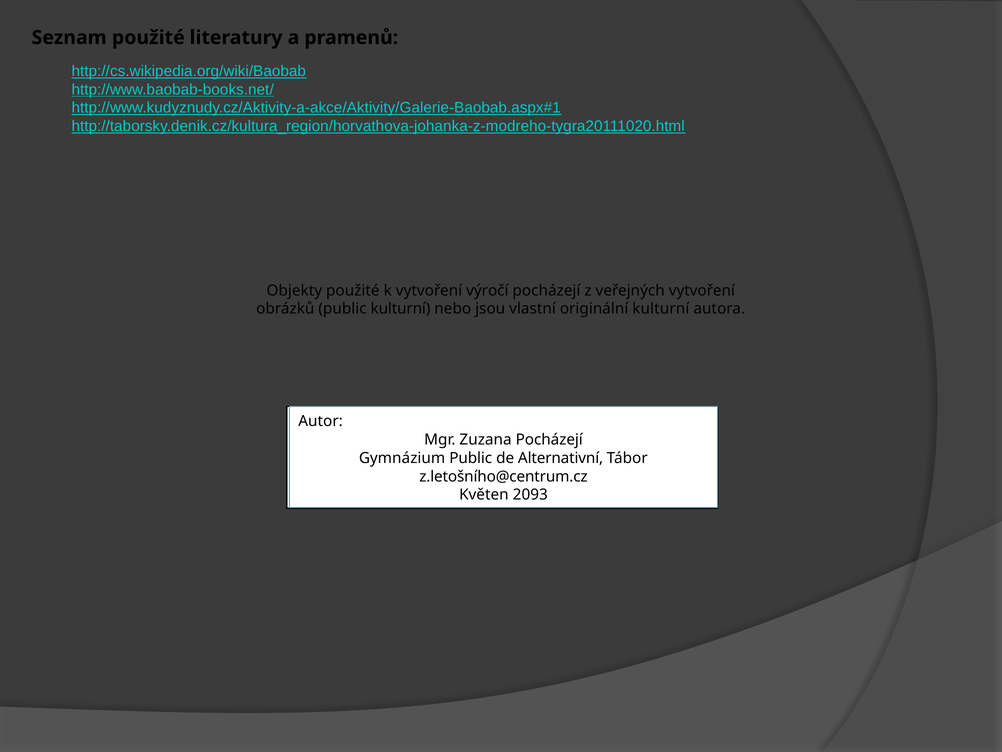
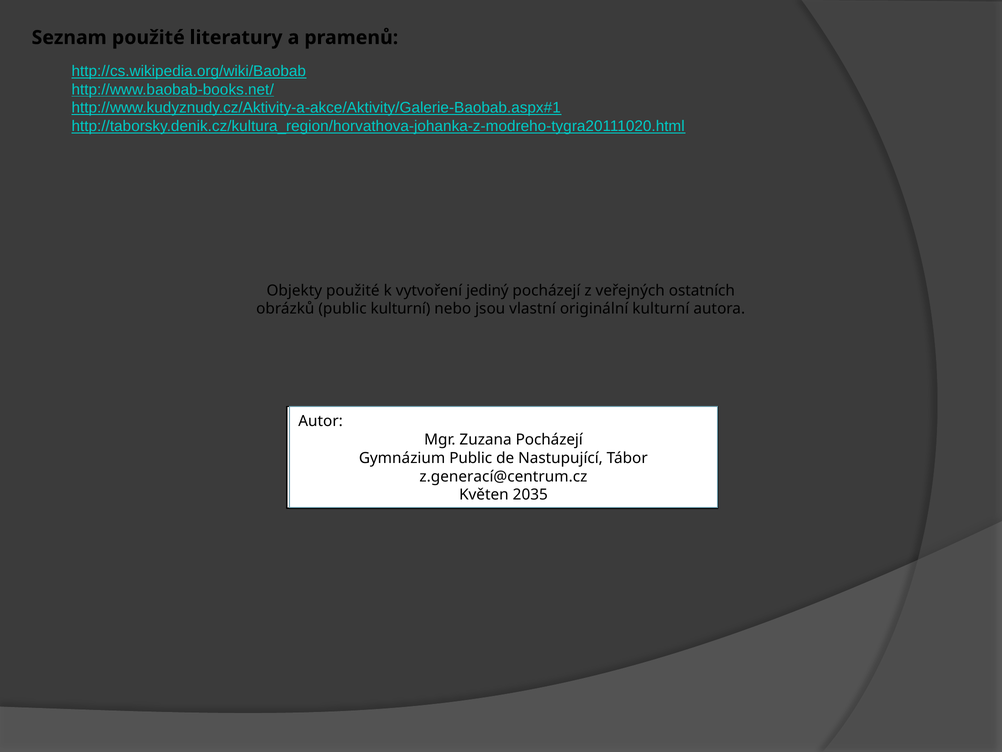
výročí: výročí -> jediný (487, 290)
veřejných vytvoření: vytvoření -> ostatních (702, 290)
Alternativní: Alternativní -> Nastupující (561, 458)
z.letošního@centrum.cz: z.letošního@centrum.cz -> z.generací@centrum.cz (503, 476)
2093: 2093 -> 2035 (530, 495)
